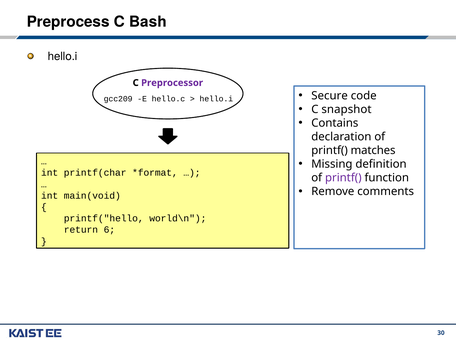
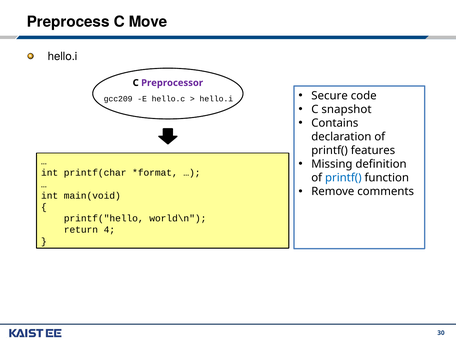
Bash: Bash -> Move (148, 22)
matches: matches -> features (373, 150)
printf( colour: purple -> blue (343, 178)
6: 6 -> 4 (109, 230)
